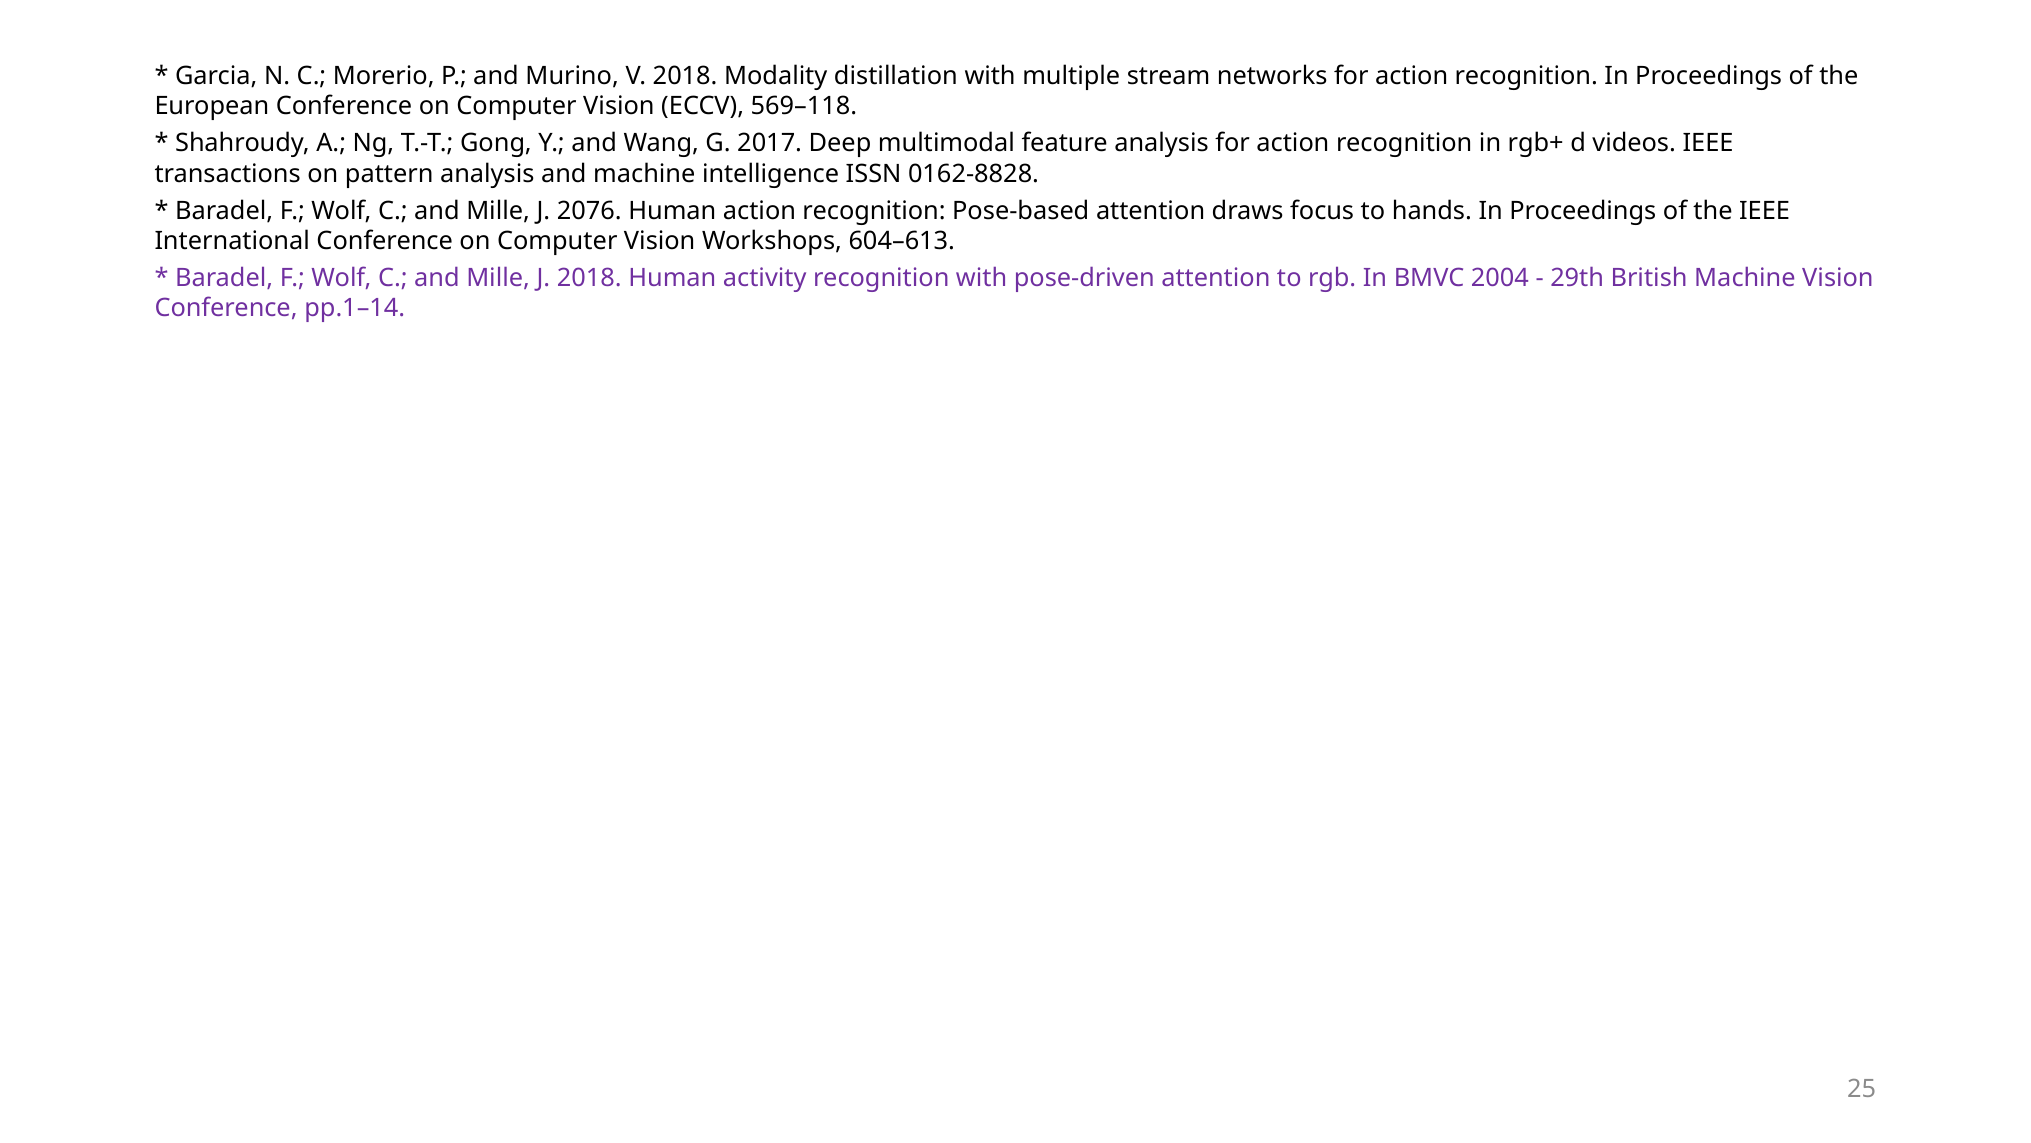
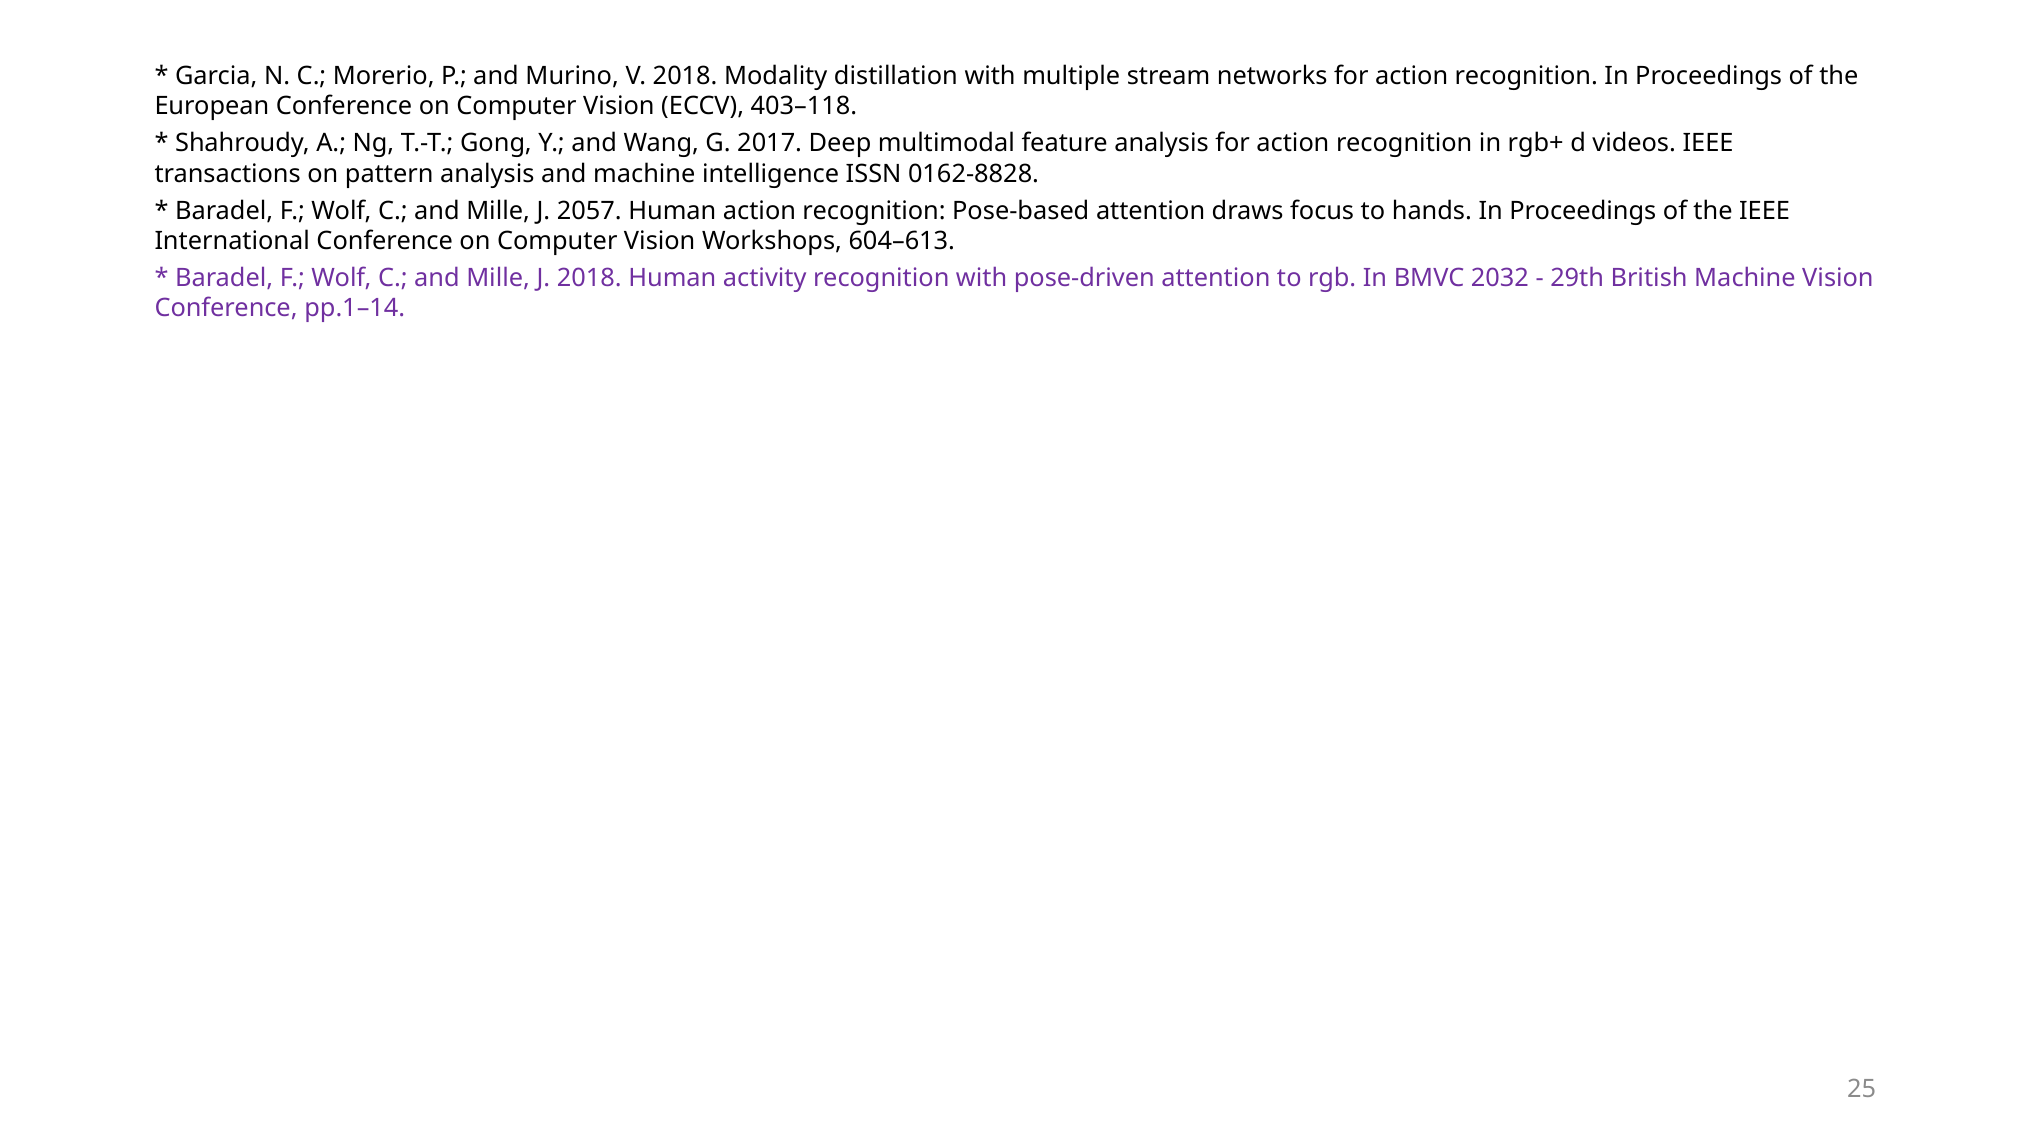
569–118: 569–118 -> 403–118 (804, 107)
2076: 2076 -> 2057 (589, 211)
2004: 2004 -> 2032 (1500, 278)
